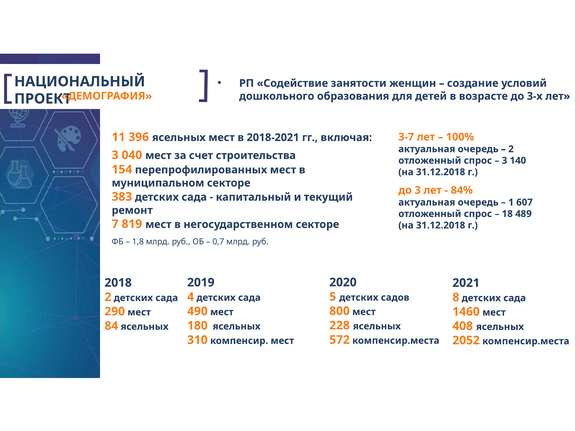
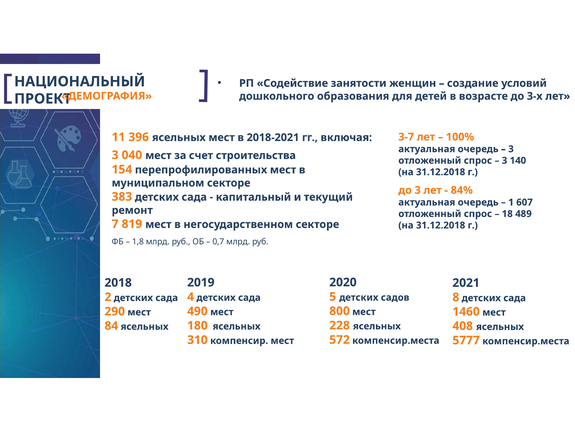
2: 2 -> 3 (511, 149)
2052: 2052 -> 5777 (466, 341)
